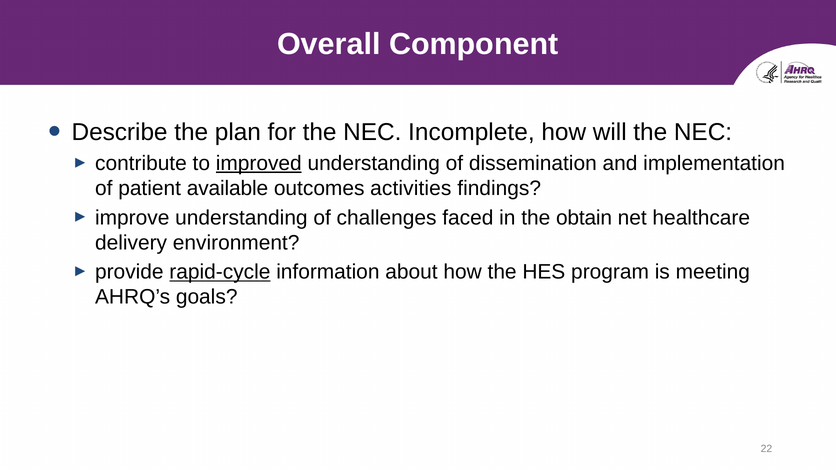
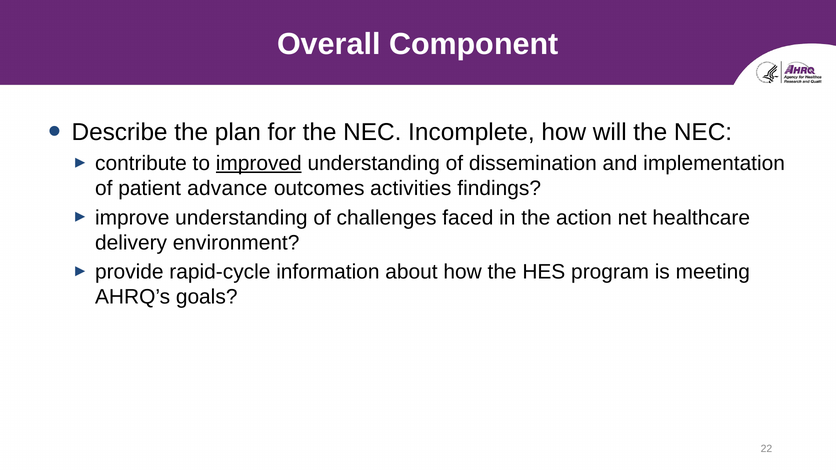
available: available -> advance (227, 189)
obtain: obtain -> action (584, 218)
rapid-cycle underline: present -> none (220, 272)
